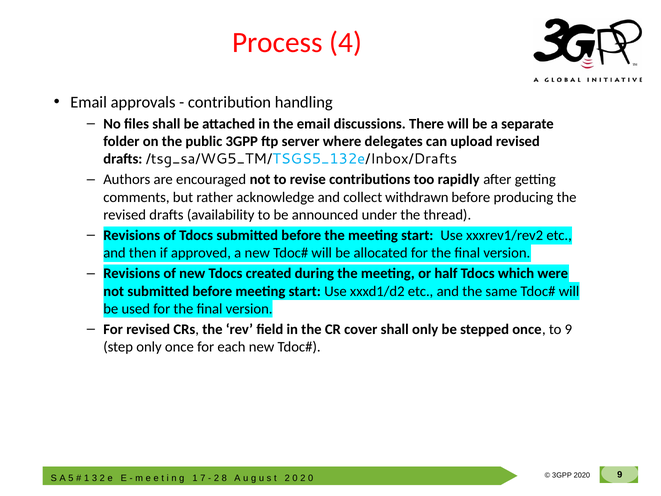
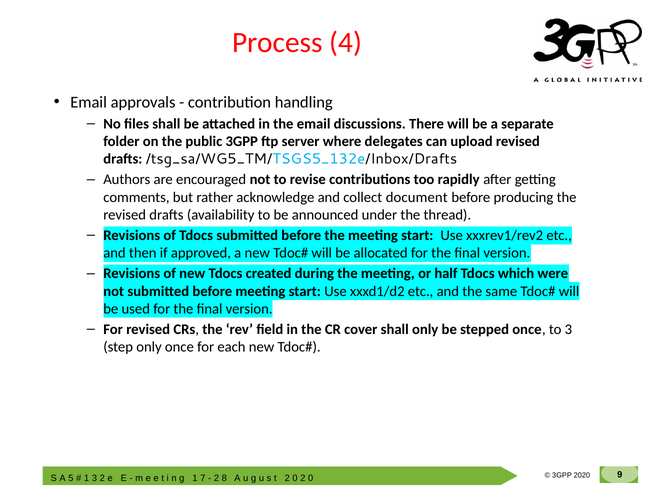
withdrawn: withdrawn -> document (417, 197)
to 9: 9 -> 3 (568, 329)
